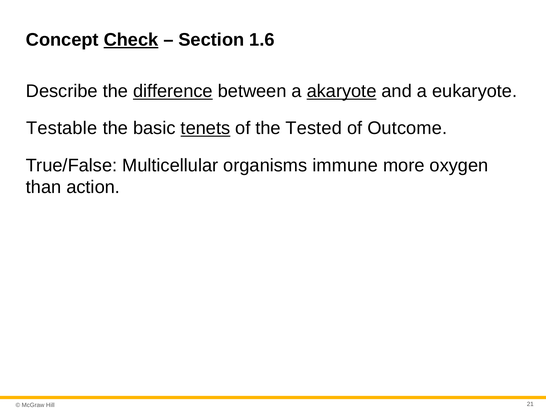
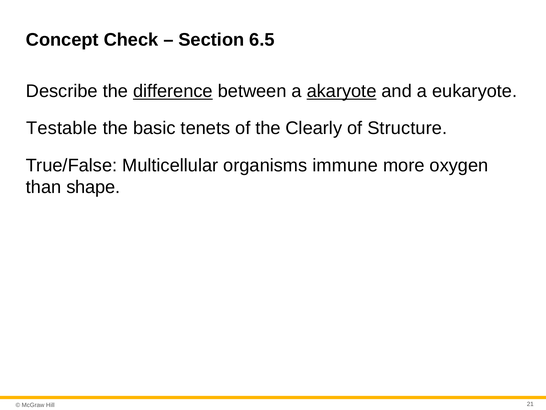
Check underline: present -> none (131, 40)
1.6: 1.6 -> 6.5 (262, 40)
tenets underline: present -> none (205, 128)
Tested: Tested -> Clearly (314, 128)
Outcome: Outcome -> Structure (407, 128)
action: action -> shape (93, 187)
